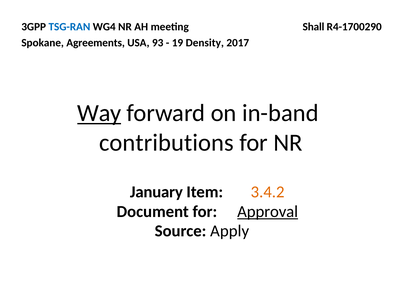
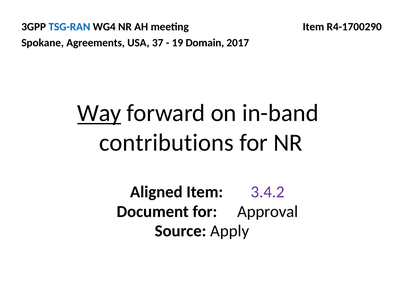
meeting Shall: Shall -> Item (313, 27)
93: 93 -> 37 (158, 43)
Density: Density -> Domain (205, 43)
January: January -> Aligned (156, 192)
3.4.2 colour: orange -> purple (268, 192)
Approval underline: present -> none (268, 211)
